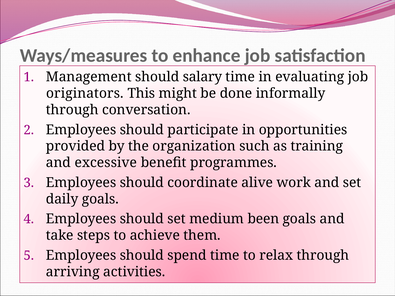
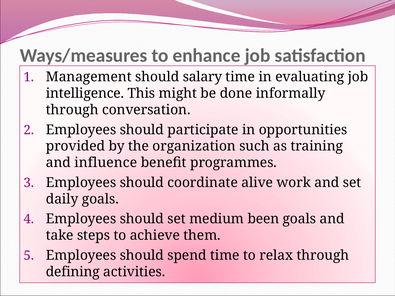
originators: originators -> intelligence (85, 93)
excessive: excessive -> influence (106, 163)
arriving: arriving -> defining (73, 272)
